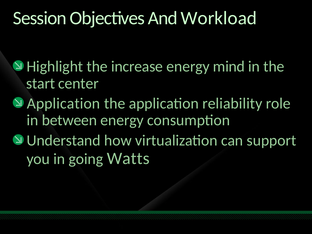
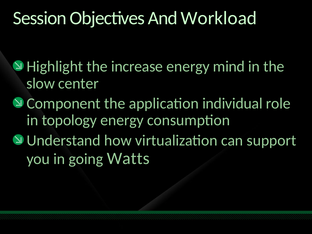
start: start -> slow (41, 83)
Application: Application -> Component (64, 103)
reliability: reliability -> individual (232, 103)
between: between -> topology (69, 120)
